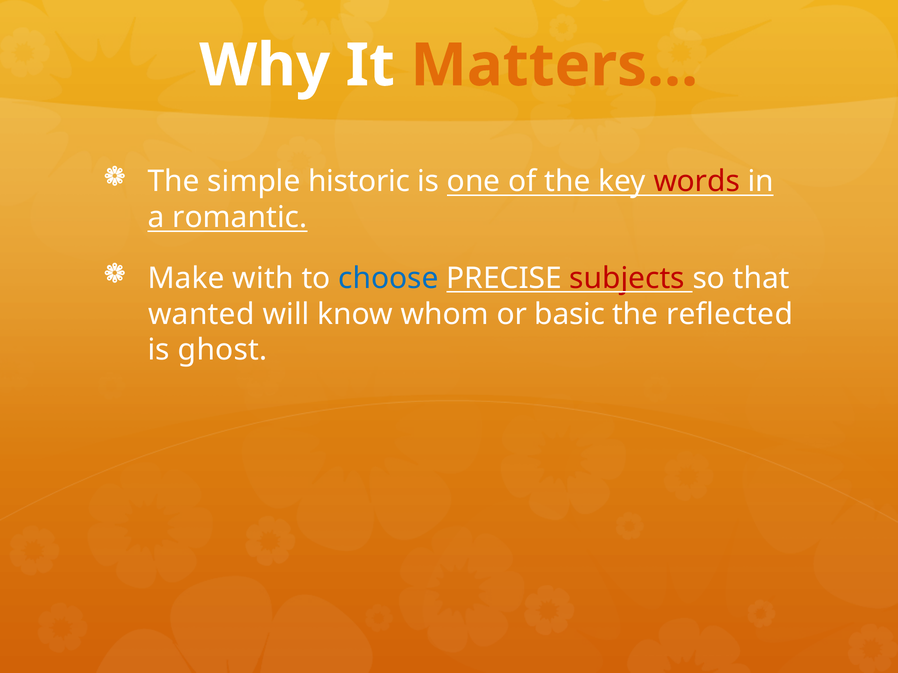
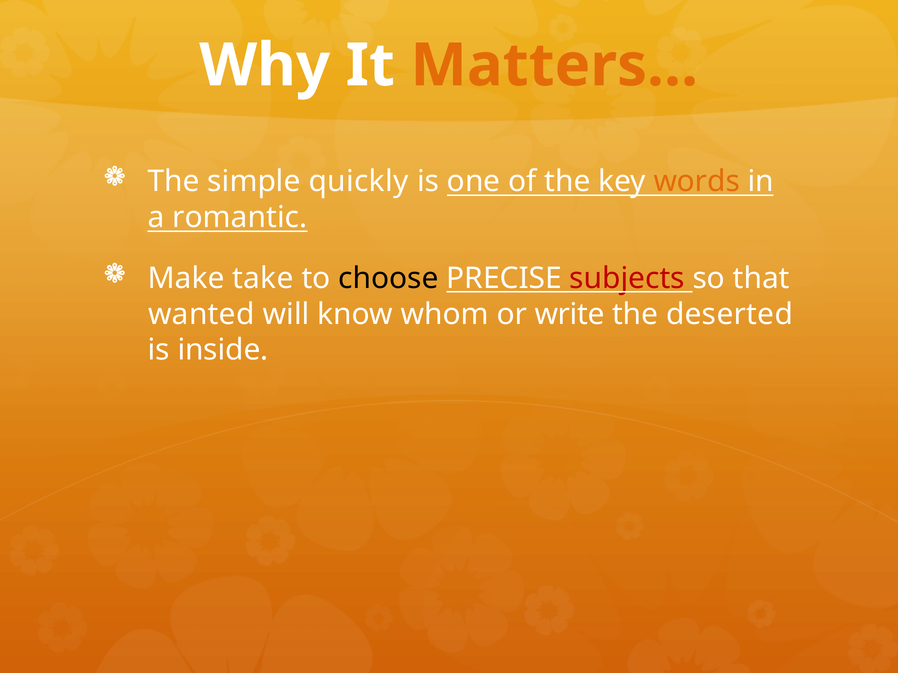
historic: historic -> quickly (359, 182)
words colour: red -> orange (697, 182)
with: with -> take (263, 279)
choose colour: blue -> black (388, 279)
basic: basic -> write (570, 314)
reflected: reflected -> deserted (730, 314)
ghost: ghost -> inside (223, 350)
